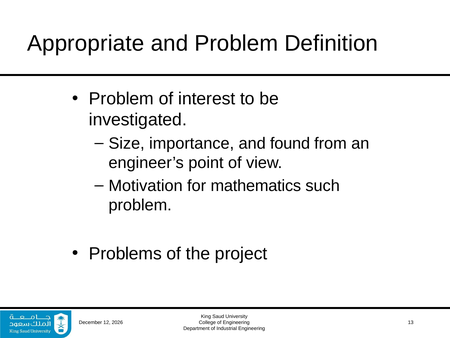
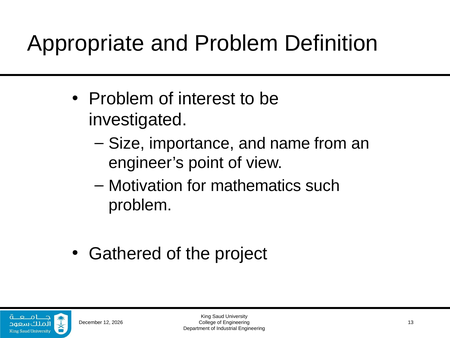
found: found -> name (290, 143)
Problems: Problems -> Gathered (125, 253)
